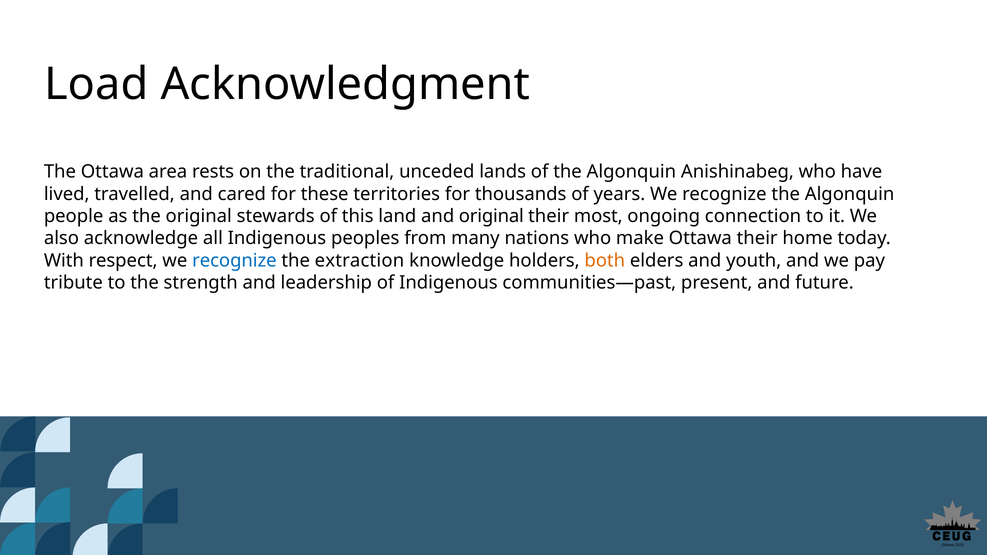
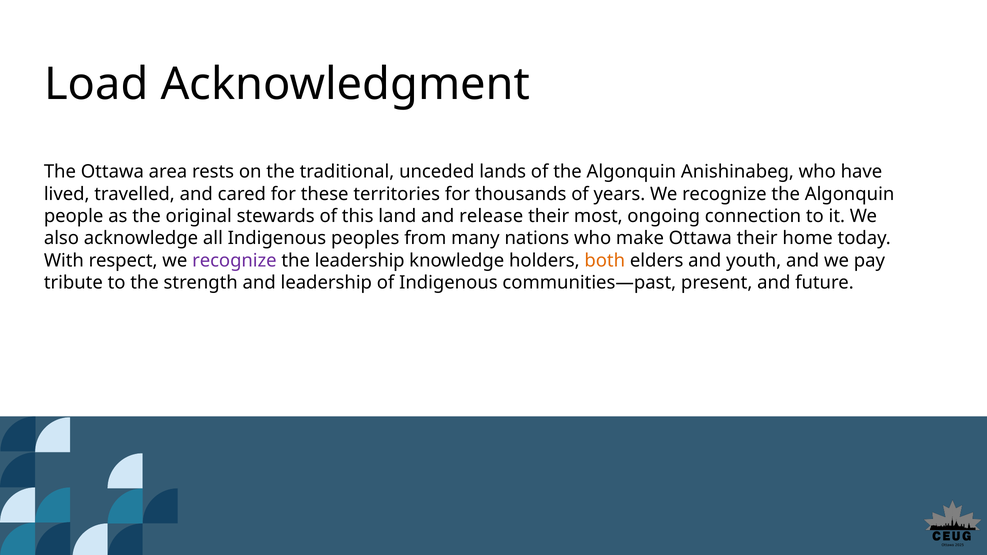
and original: original -> release (491, 216)
recognize colour: blue -> purple (234, 261)
the extraction: extraction -> leadership (360, 261)
